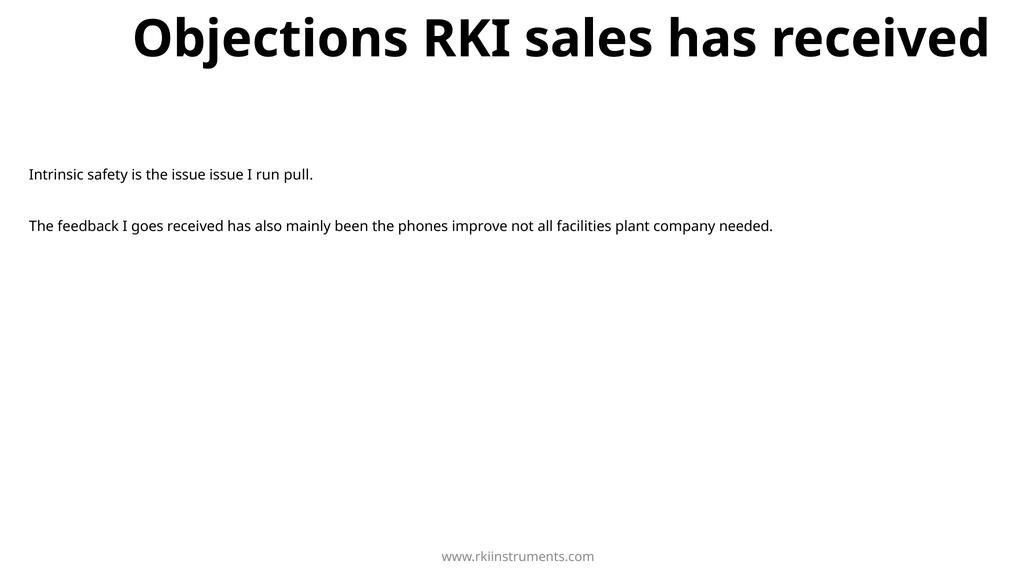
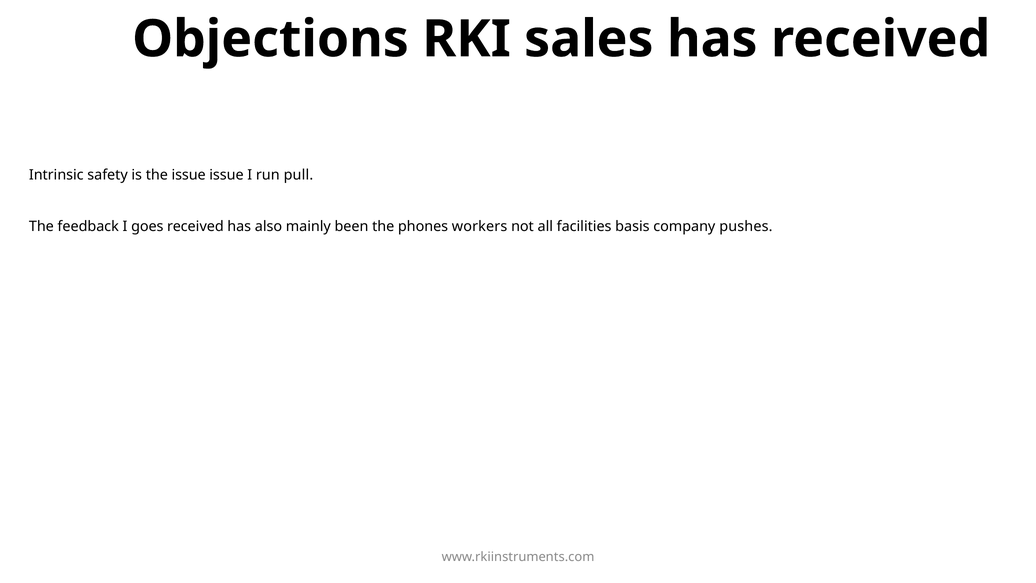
improve: improve -> workers (480, 227)
plant: plant -> basis (632, 227)
needed: needed -> pushes (746, 227)
